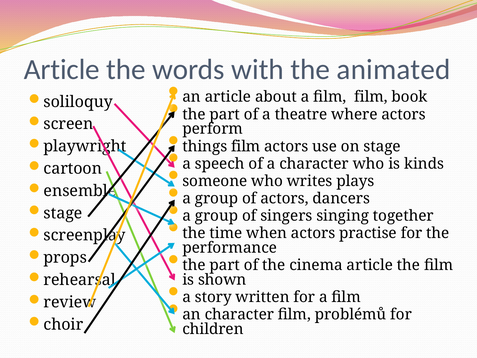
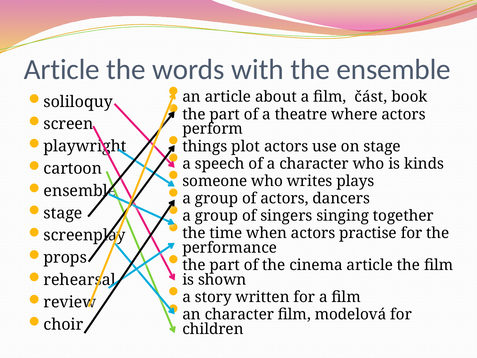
the animated: animated -> ensemble (394, 70)
film film: film -> část (371, 97)
things film: film -> plot (246, 146)
problémů: problémů -> modelová (351, 314)
